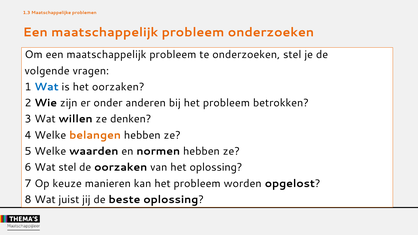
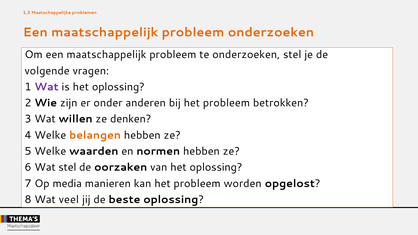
Wat colour: blue -> purple (46, 87)
is het oorzaken: oorzaken -> oplossing (118, 87)
keuze: keuze -> media (67, 184)
juist: juist -> veel (69, 200)
